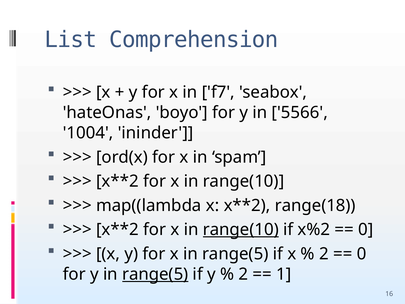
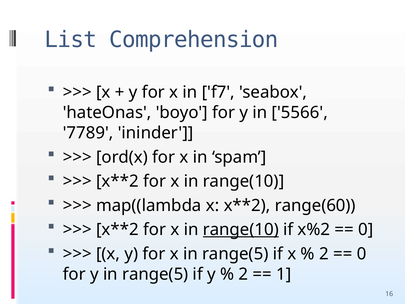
1004: 1004 -> 7789 (88, 133)
range(18: range(18 -> range(60 (315, 205)
range(5 underline: present -> none (155, 274)
